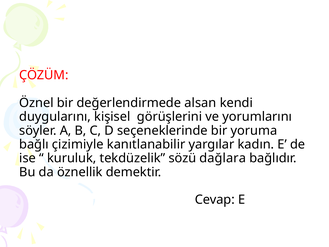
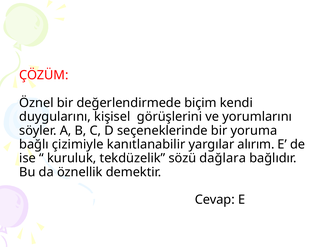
alsan: alsan -> biçim (200, 103)
kadın: kadın -> alırım (256, 144)
